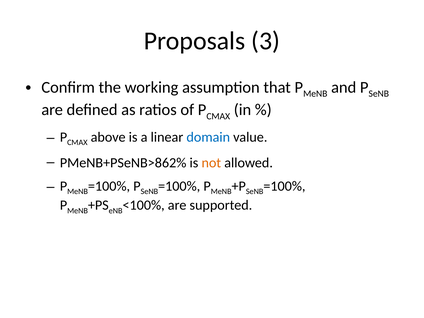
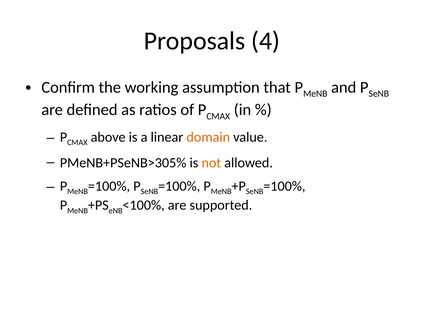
3: 3 -> 4 (266, 41)
domain colour: blue -> orange (208, 137)
PMeNB+PSeNB>862%: PMeNB+PSeNB>862% -> PMeNB+PSeNB>305% (123, 163)
